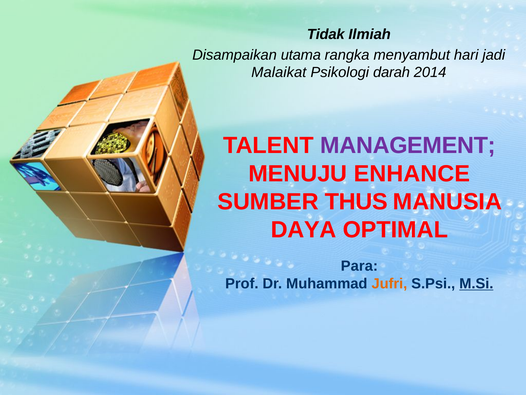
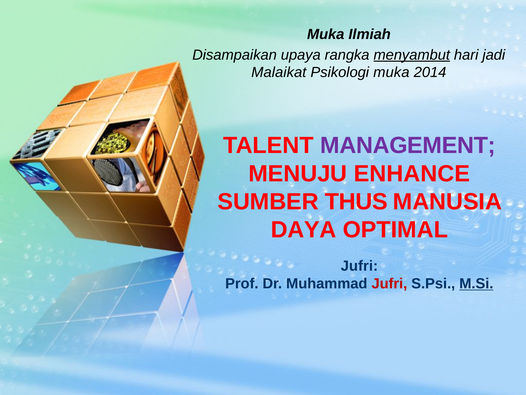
Tidak: Tidak -> Muka (326, 34)
utama: utama -> upaya (301, 55)
menyambut underline: none -> present (412, 55)
Psikologi darah: darah -> muka (391, 72)
Para: Para -> Jufri (359, 266)
Jufri colour: orange -> red (389, 283)
